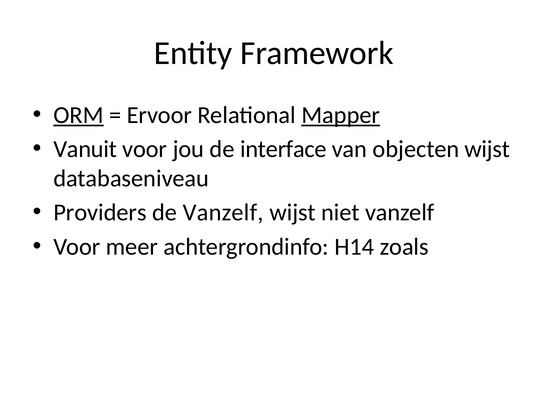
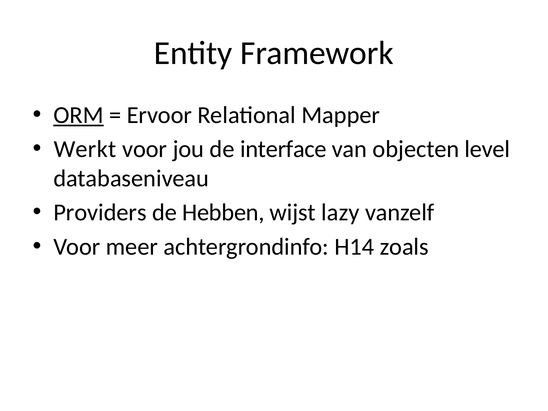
Mapper underline: present -> none (341, 115)
Vanuit: Vanuit -> Werkt (85, 149)
objecten wijst: wijst -> level (487, 149)
de Vanzelf: Vanzelf -> Hebben (223, 212)
niet: niet -> lazy (340, 212)
